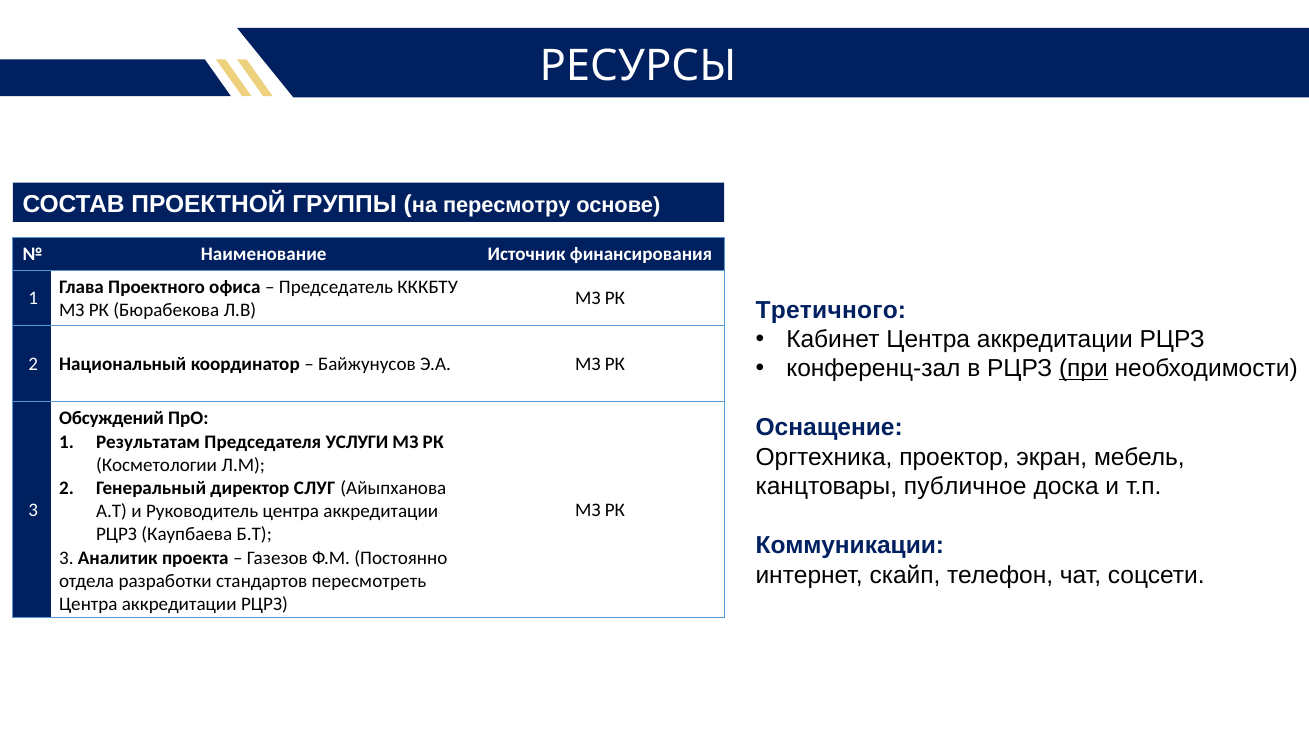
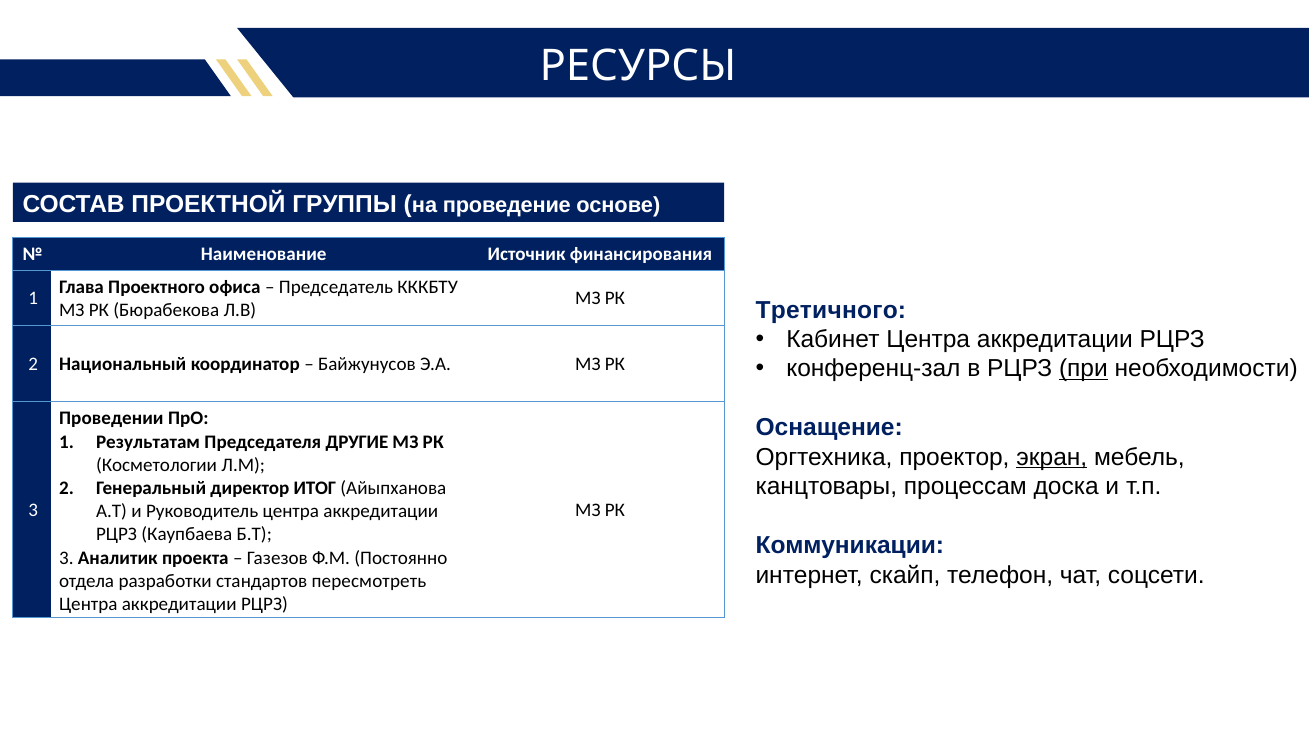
пересмотру: пересмотру -> проведение (507, 205)
Обсуждений: Обсуждений -> Проведении (111, 419)
УСЛУГИ: УСЛУГИ -> ДРУГИЕ (357, 442)
экран underline: none -> present (1052, 457)
публичное: публичное -> процессам (965, 487)
СЛУГ: СЛУГ -> ИТОГ (315, 488)
